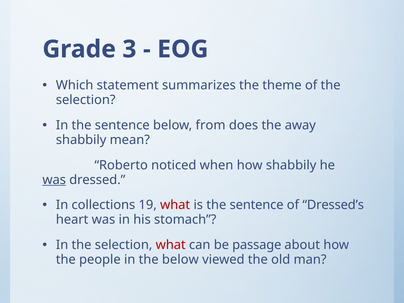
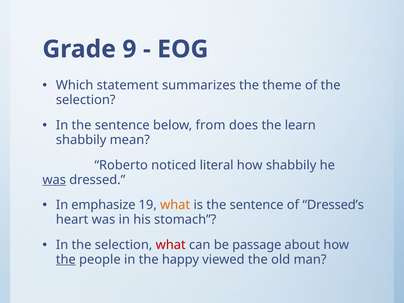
3: 3 -> 9 (129, 49)
away: away -> learn (300, 125)
when: when -> literal (217, 165)
collections: collections -> emphasize (103, 205)
what colour: red -> orange (175, 205)
the underline: none -> present (66, 260)
the below: below -> happy (180, 260)
